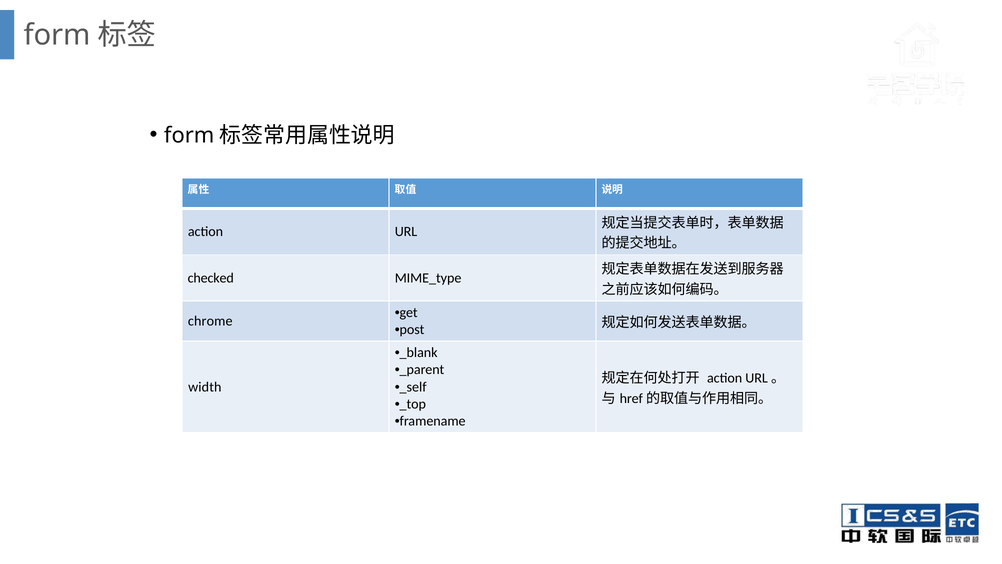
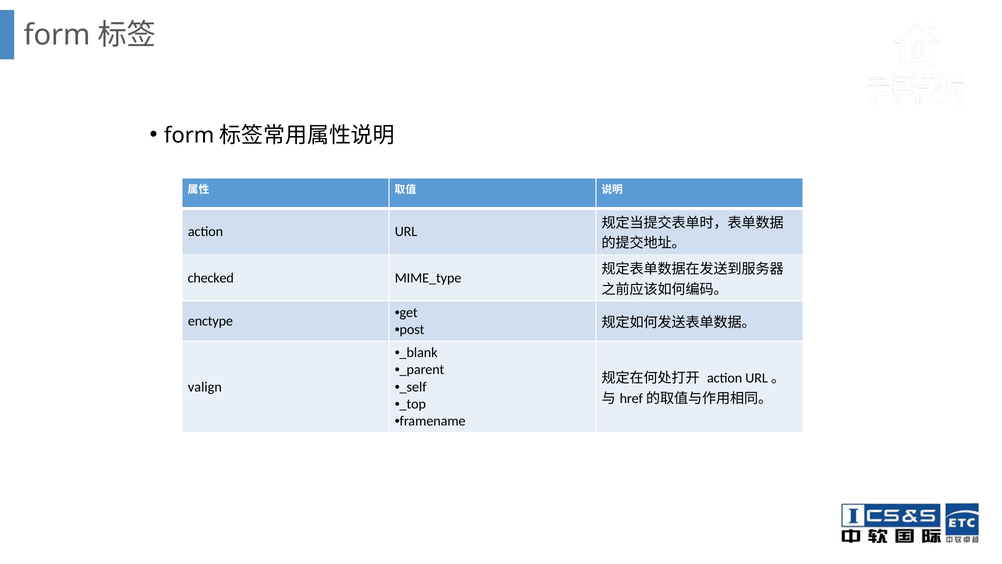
chrome: chrome -> enctype (210, 321)
width: width -> valign (205, 387)
